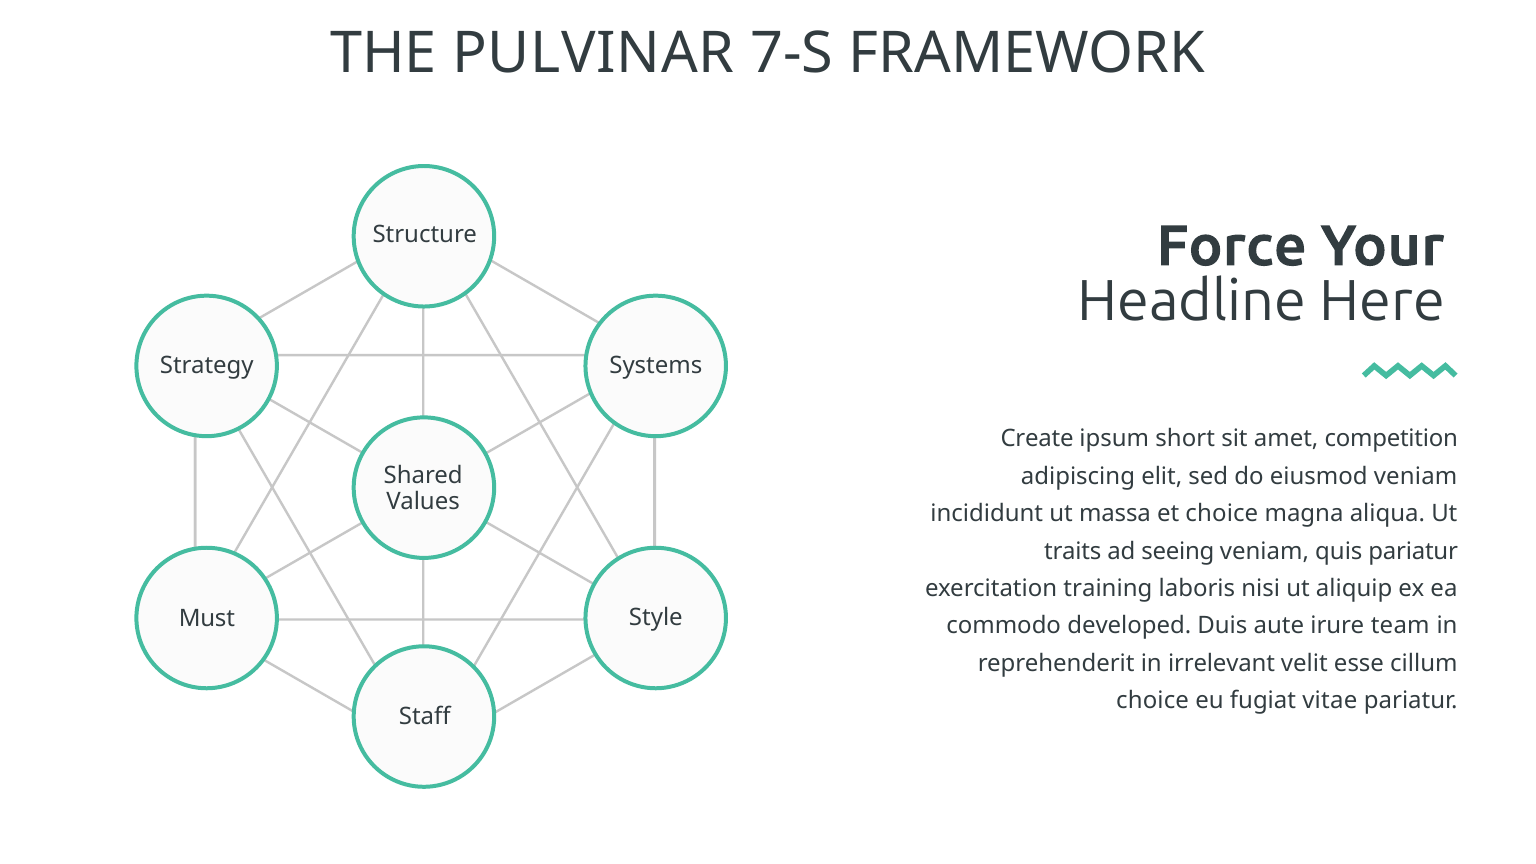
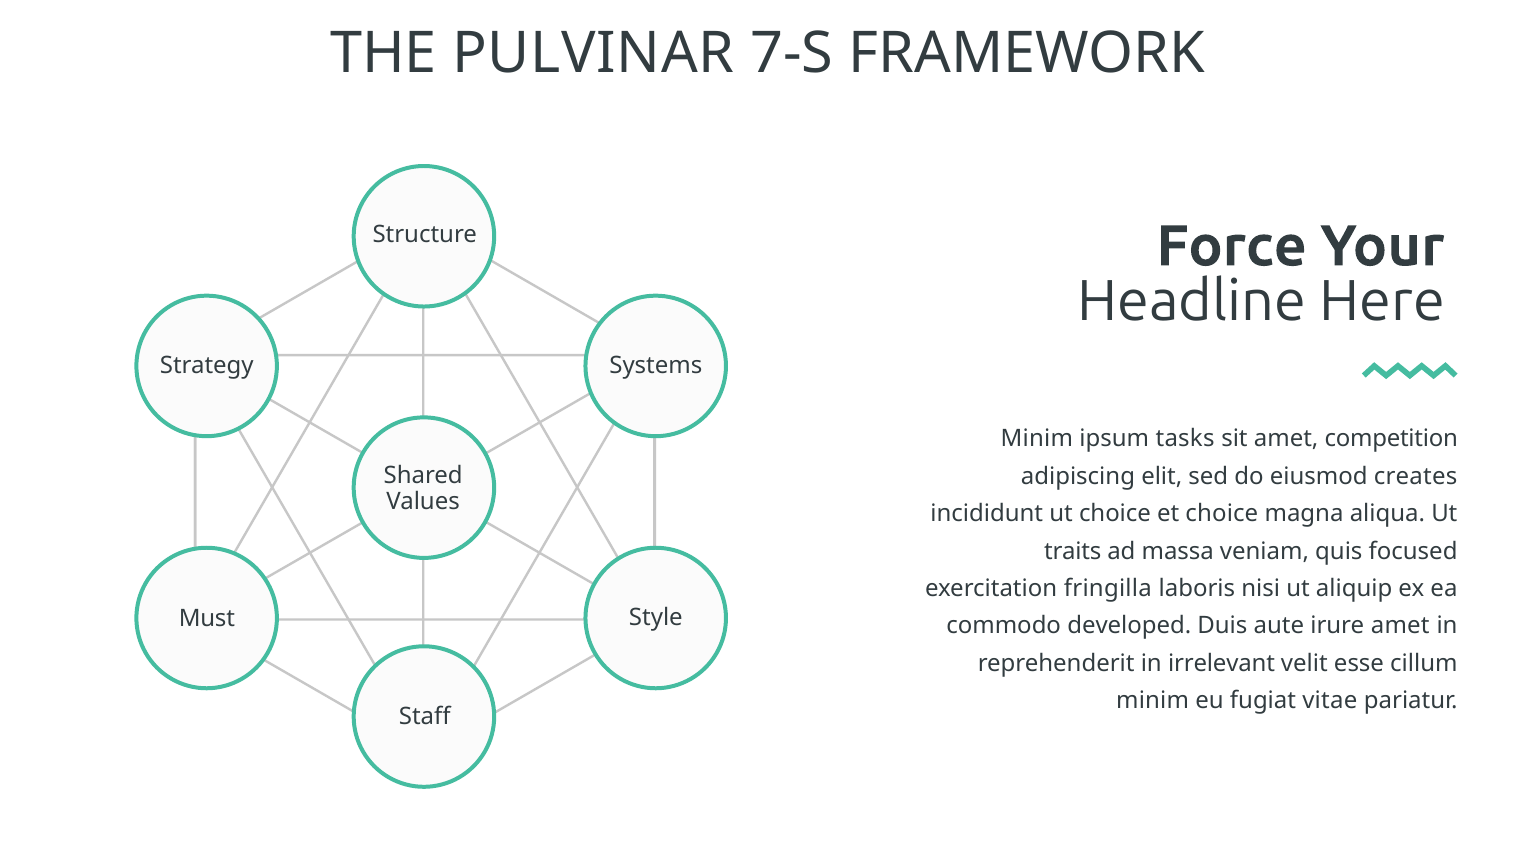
Create: Create -> Minim (1037, 439)
short: short -> tasks (1185, 439)
eiusmod veniam: veniam -> creates (1416, 476)
ut massa: massa -> choice (1115, 514)
seeing: seeing -> massa (1178, 551)
quis pariatur: pariatur -> focused (1413, 551)
training: training -> fringilla (1108, 589)
irure team: team -> amet (1400, 626)
choice: choice -> minim (1153, 701)
